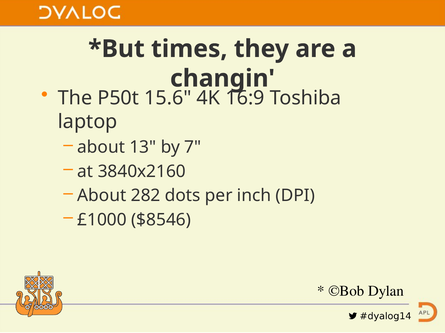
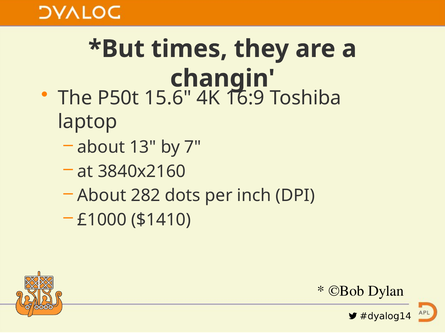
$8546: $8546 -> $1410 (161, 220)
